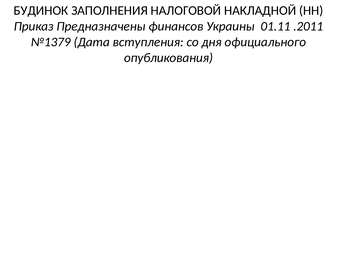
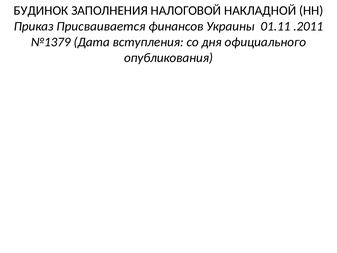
Предназначены: Предназначены -> Присваивается (101, 26)
